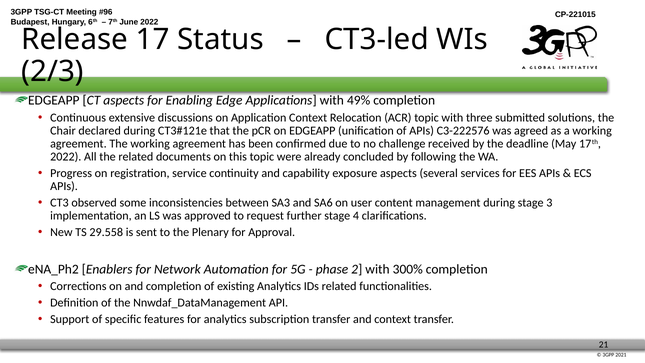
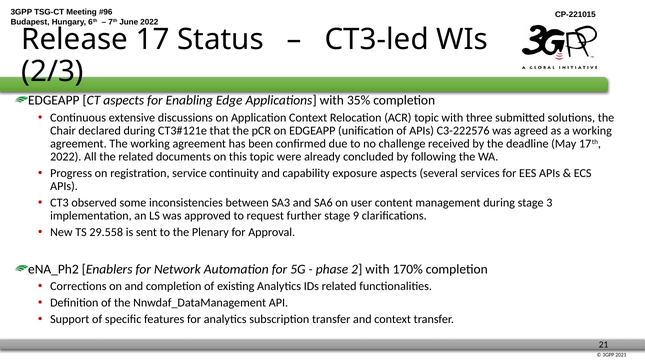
49%: 49% -> 35% (359, 101)
4: 4 -> 9 (356, 216)
300%: 300% -> 170% (408, 269)
